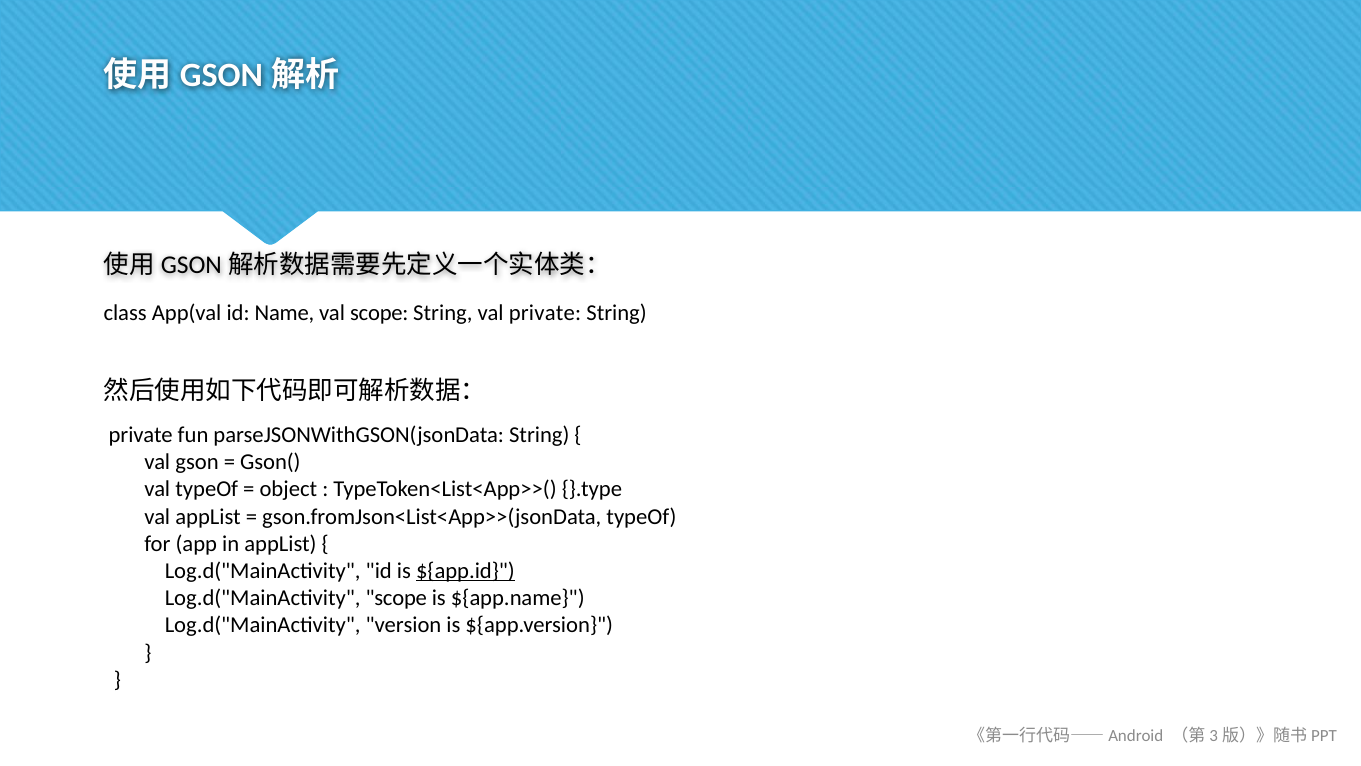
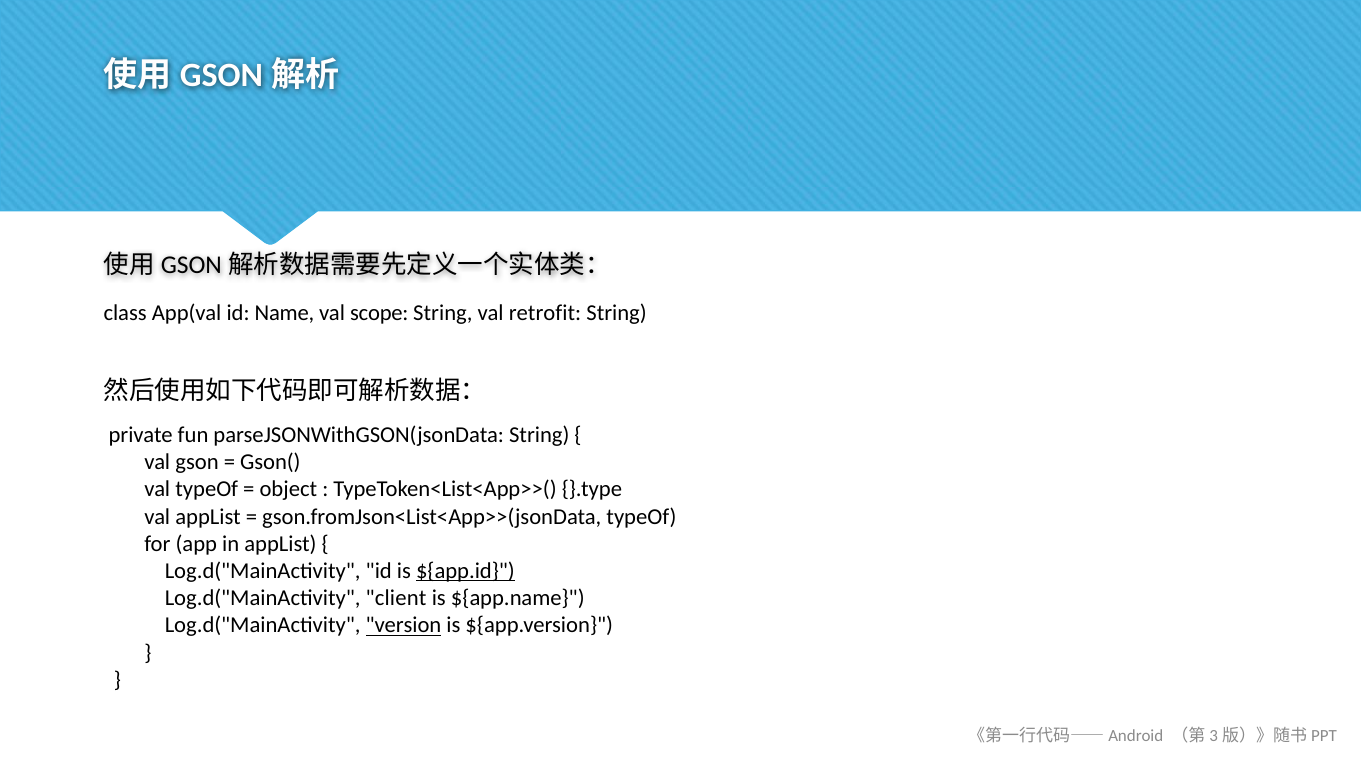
val private: private -> retrofit (545, 313)
Log.d("MainActivity scope: scope -> client (396, 598)
version underline: none -> present (403, 625)
